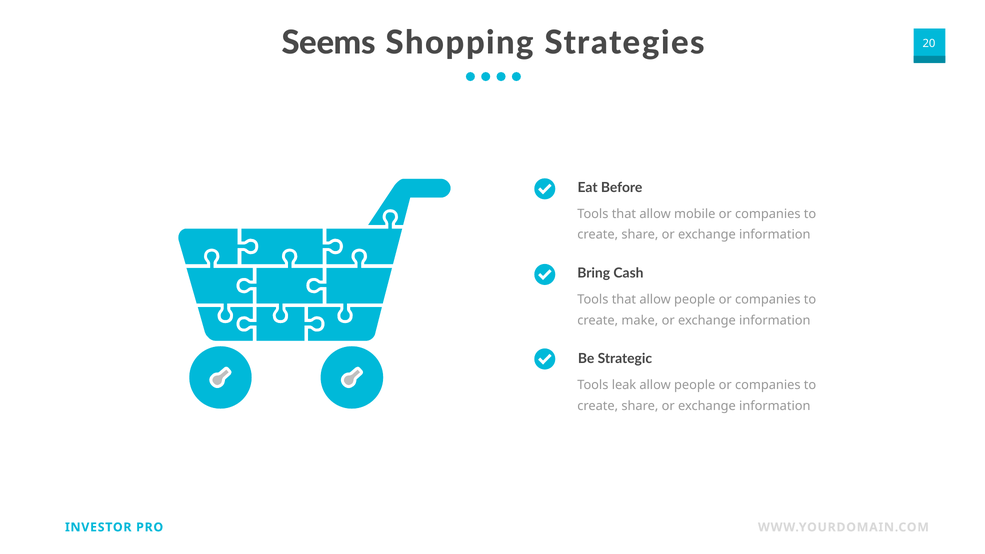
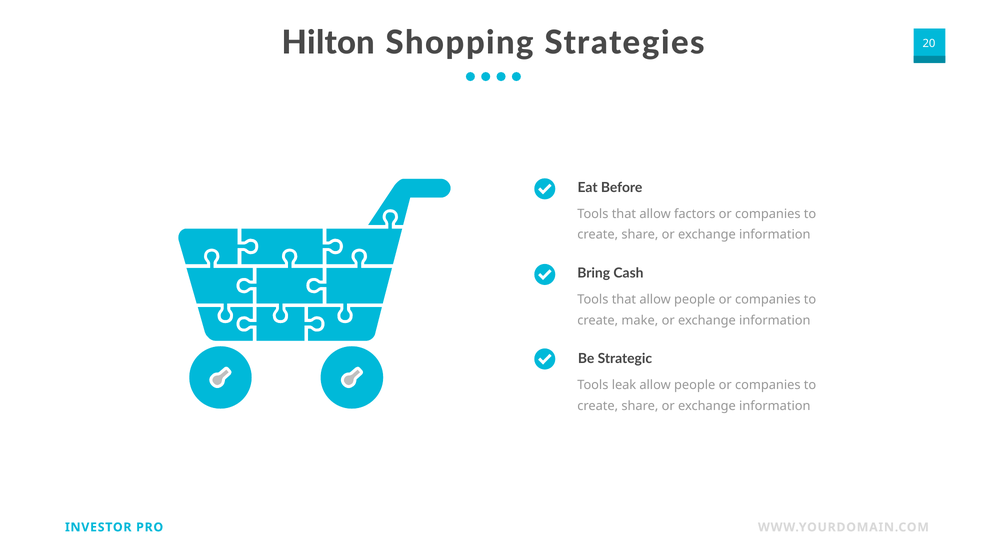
Seems: Seems -> Hilton (328, 43)
mobile: mobile -> factors (695, 214)
